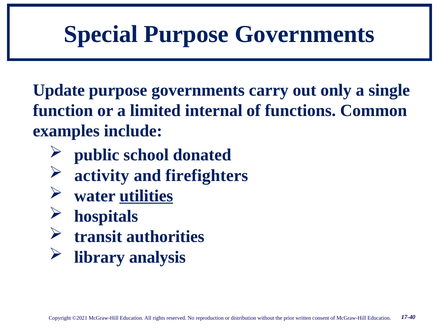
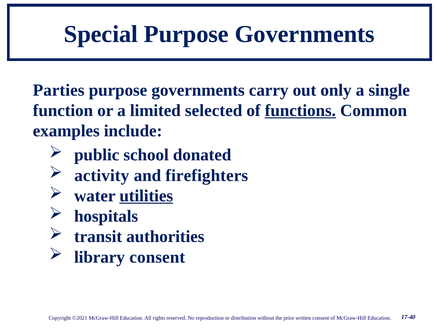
Update: Update -> Parties (59, 90)
internal: internal -> selected (214, 110)
functions underline: none -> present (300, 110)
library analysis: analysis -> consent (157, 257)
